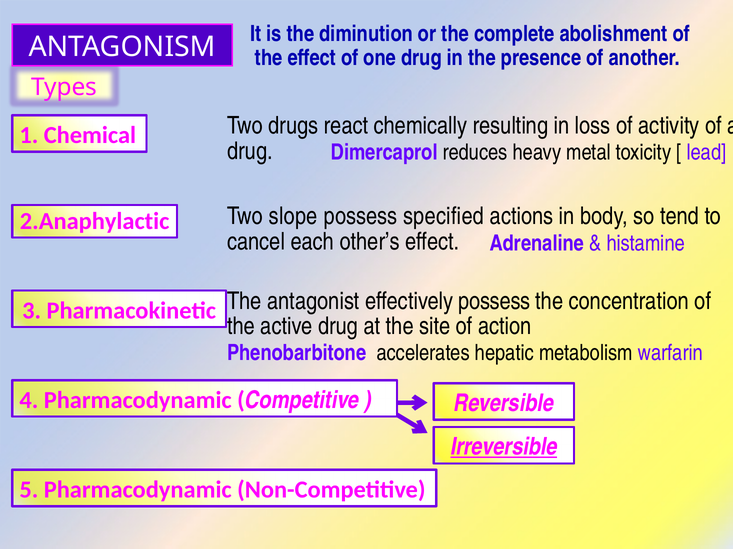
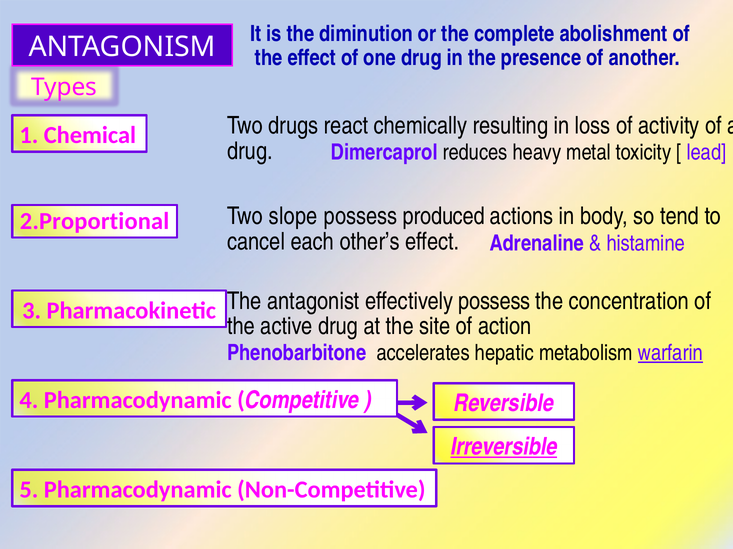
specified: specified -> produced (444, 217)
2.Anaphylactic: 2.Anaphylactic -> 2.Proportional (95, 221)
warfarin underline: none -> present (670, 353)
